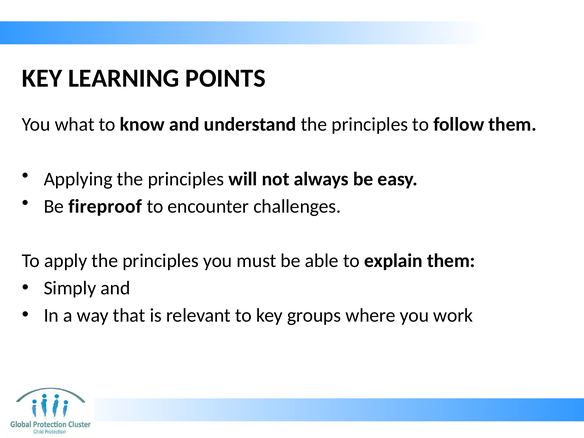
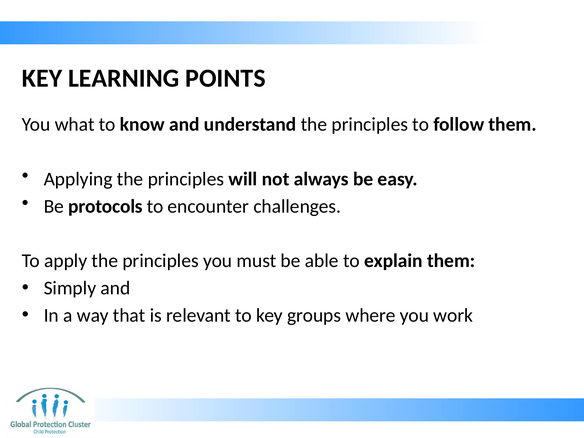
fireproof: fireproof -> protocols (105, 206)
